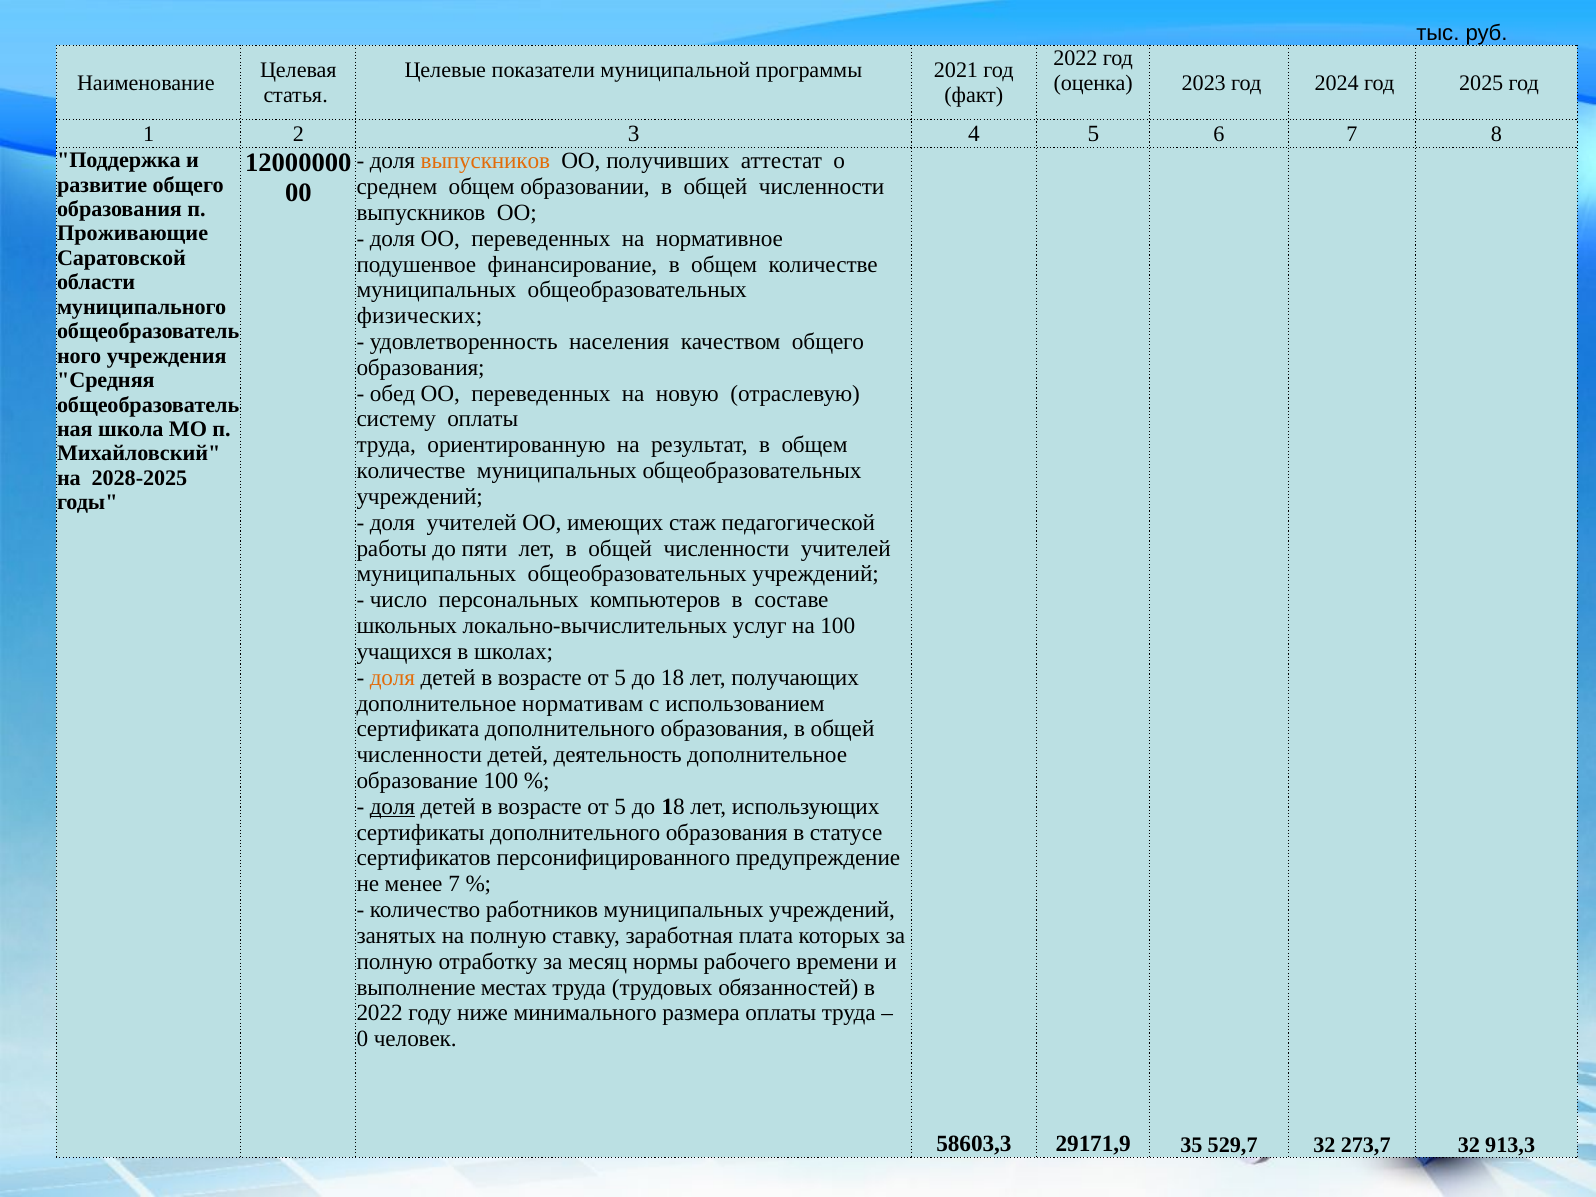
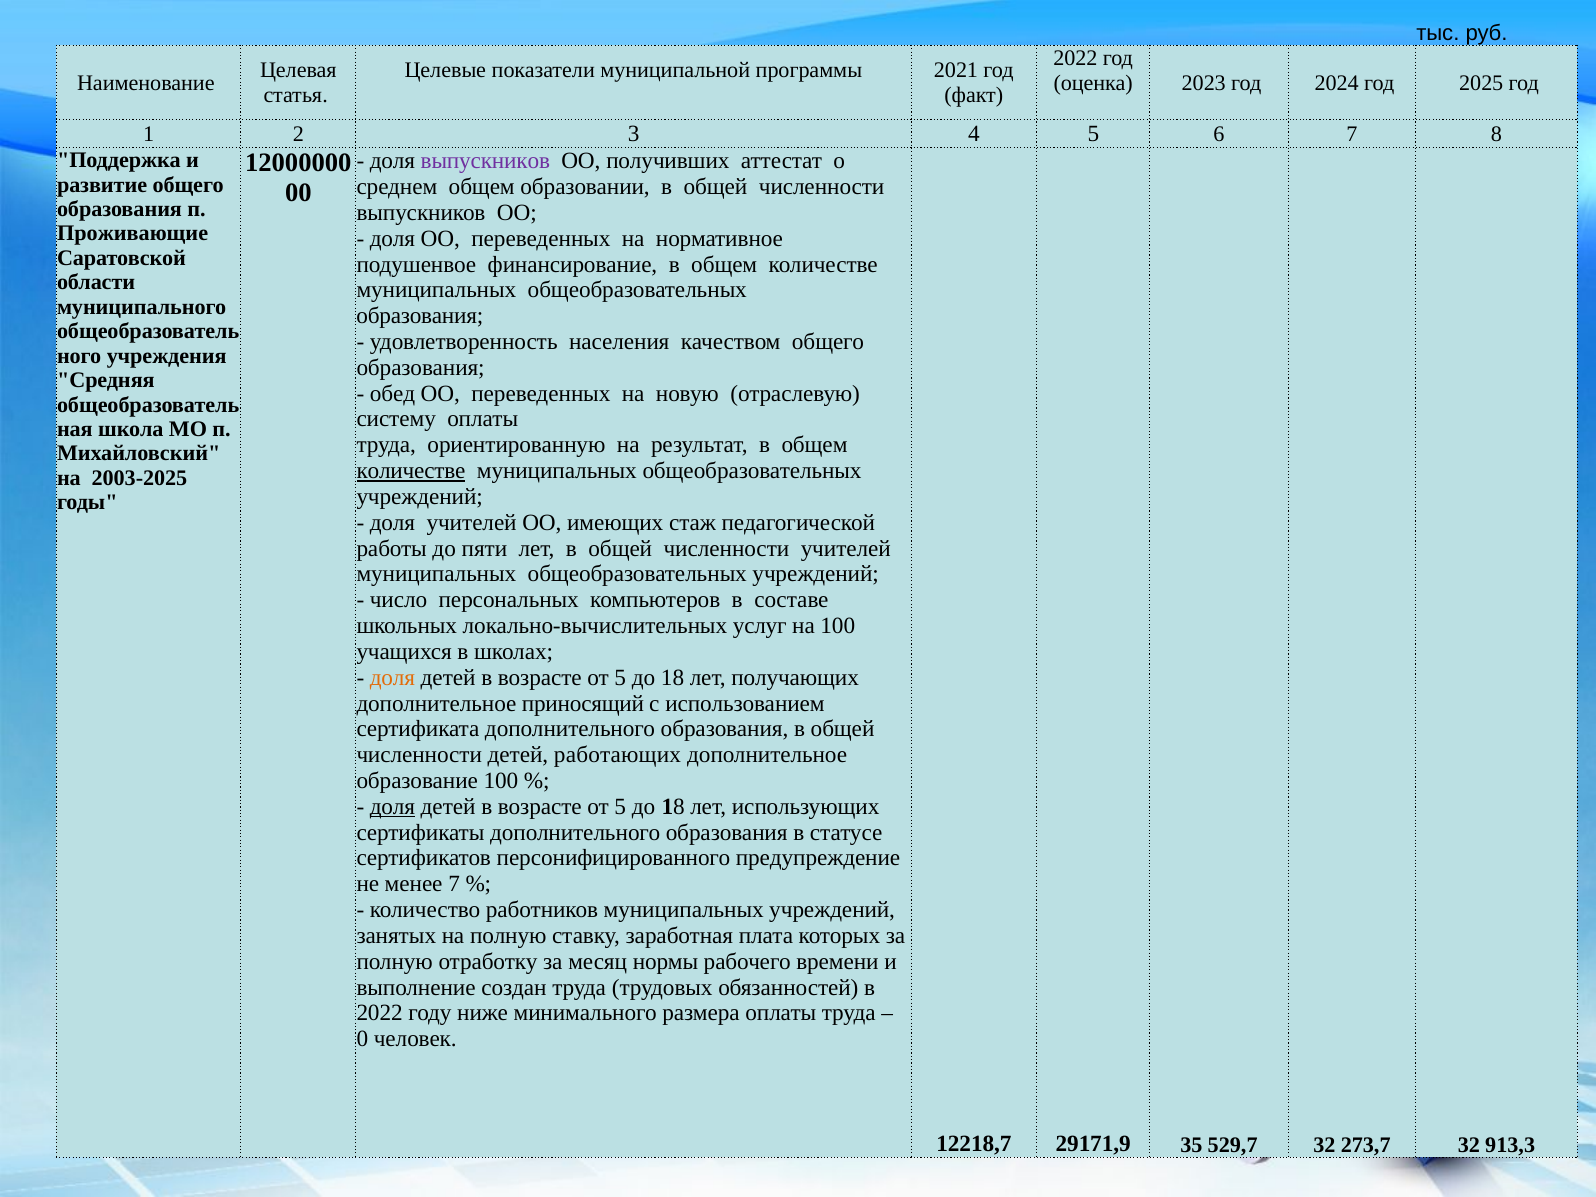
выпускников colour: orange -> purple (485, 161)
физических: физических -> образования (420, 316)
количестве underline: none -> present (411, 471)
2028-2025: 2028-2025 -> 2003-2025 (139, 478)
нормативам: нормативам -> приносящий (583, 703)
деятельность: деятельность -> работающих (618, 755)
местах: местах -> создан (514, 987)
58603,3: 58603,3 -> 12218,7 (974, 1144)
